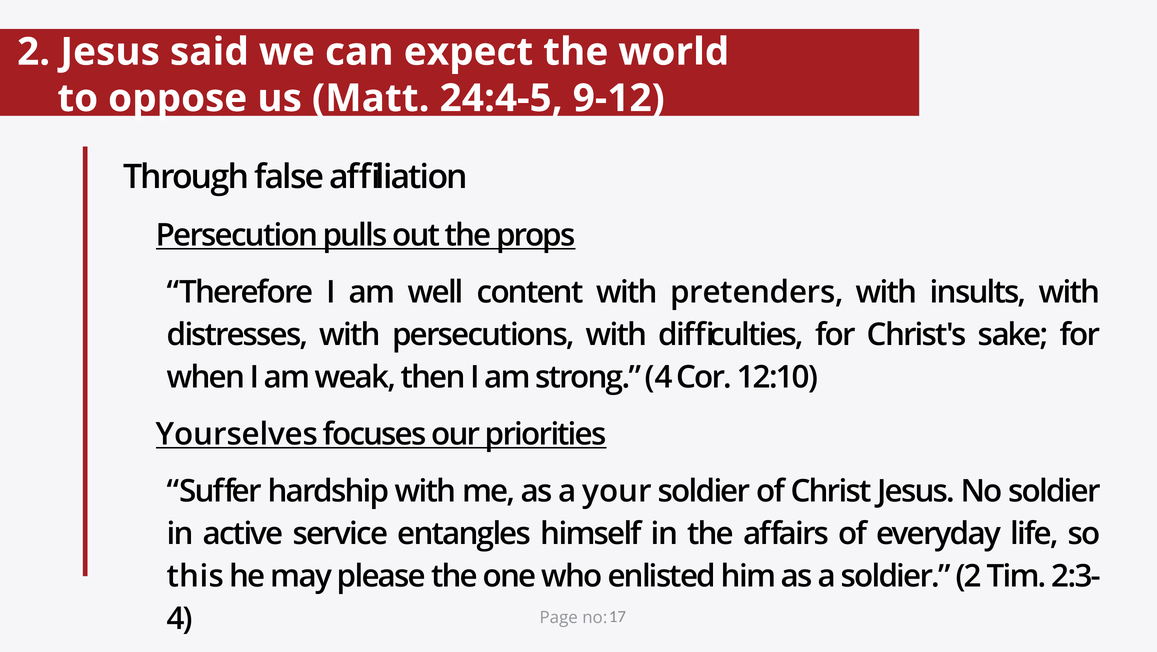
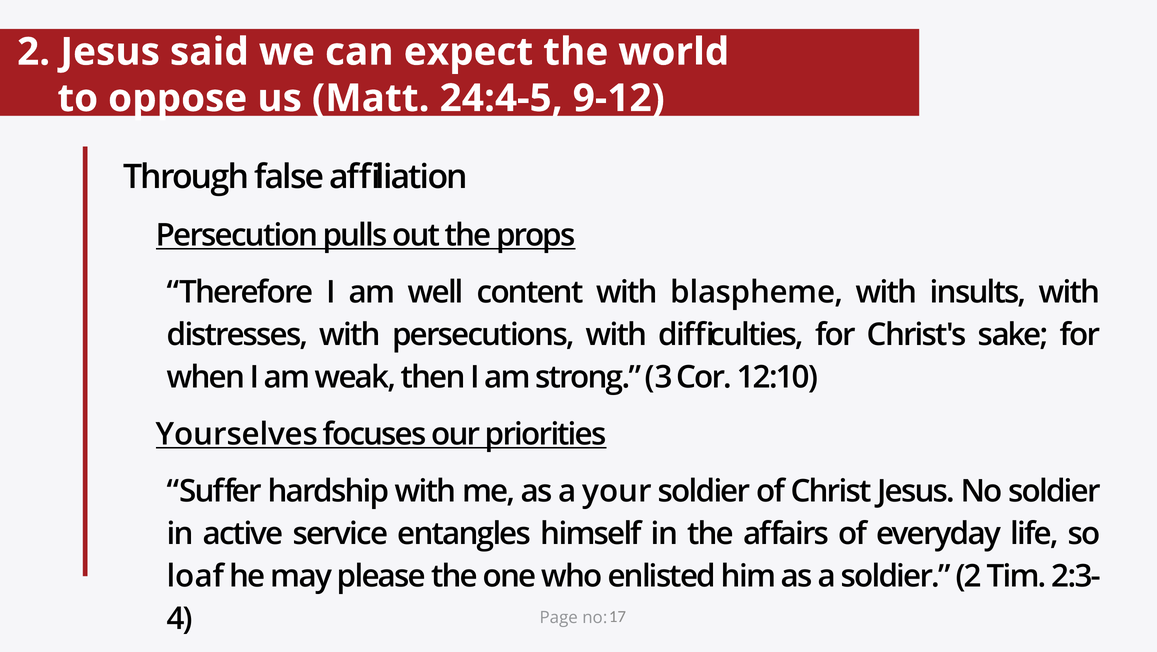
pretenders: pretenders -> blaspheme (757, 293)
strong 4: 4 -> 3 (659, 378)
this: this -> loaf (195, 577)
